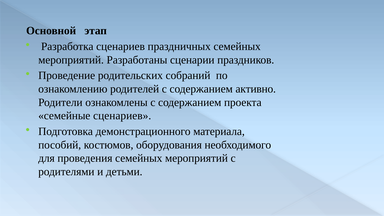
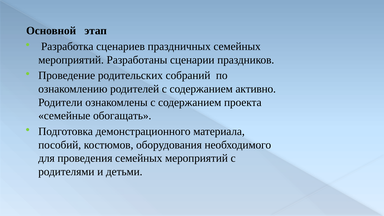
семейные сценариев: сценариев -> обогащать (122, 116)
